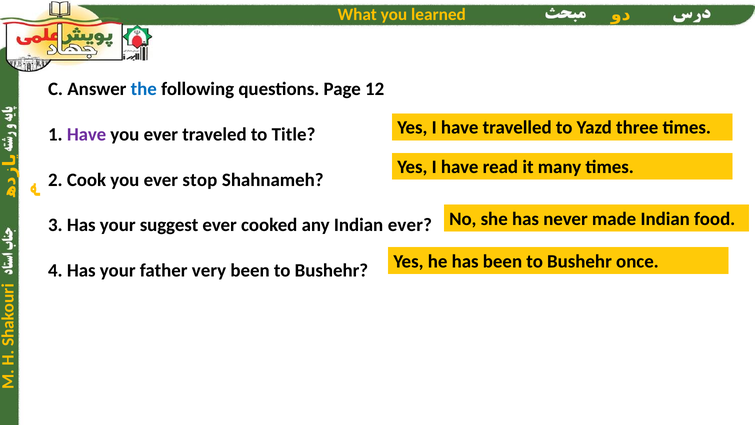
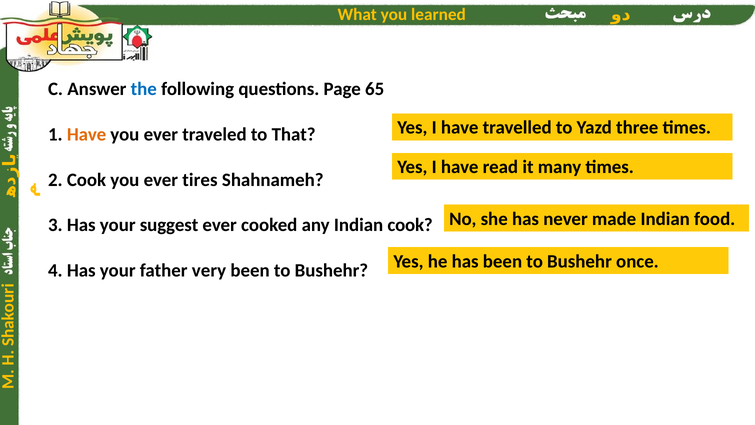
12: 12 -> 65 (375, 89)
Have colour: purple -> orange (87, 134)
Title: Title -> That (294, 134)
stop: stop -> tires (200, 180)
Indian ever: ever -> cook (410, 225)
